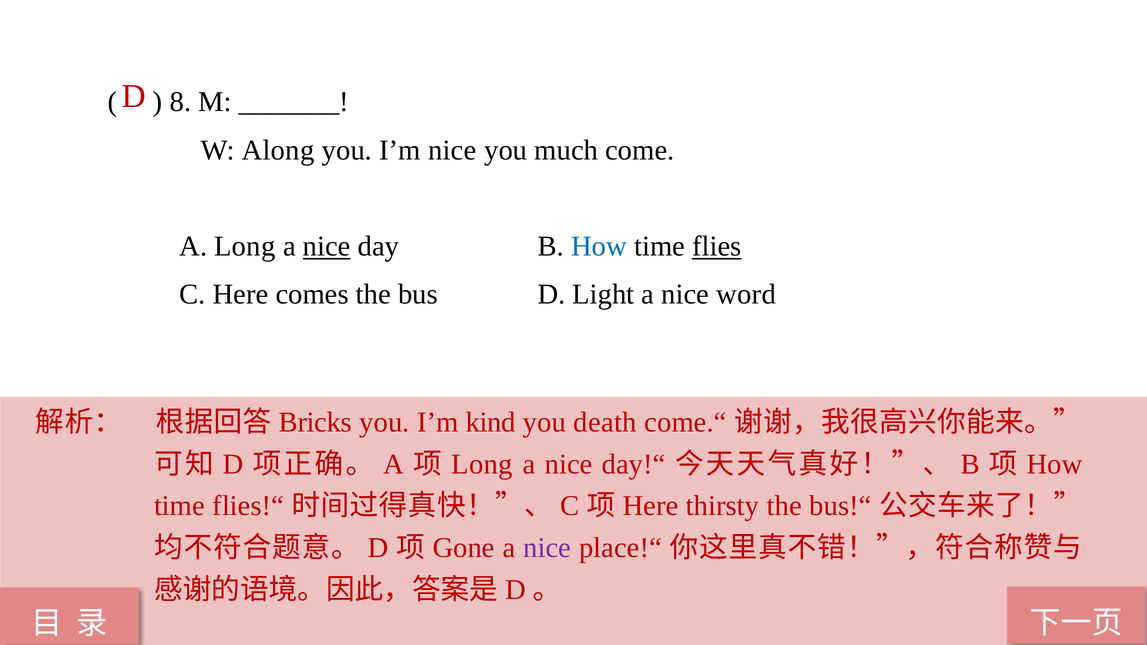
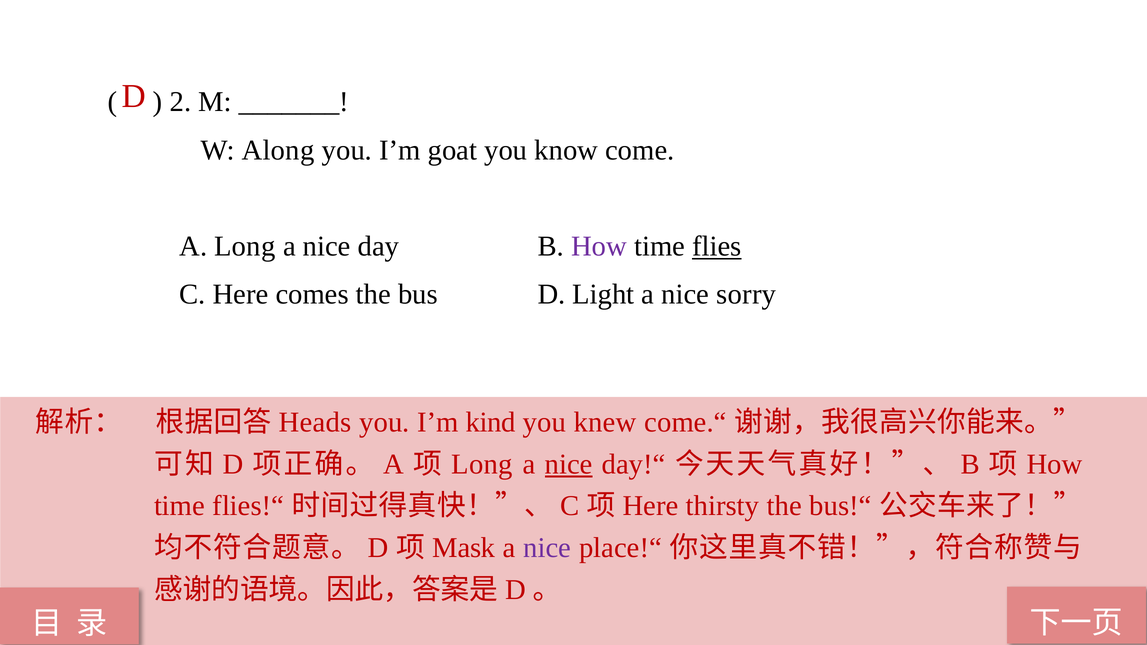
8: 8 -> 2 (180, 102)
I’m nice: nice -> goat (452, 150)
much: much -> know (566, 150)
nice underline: present -> none (327, 246)
How colour: blue -> purple (599, 246)
word: word -> sorry (746, 295)
Bricks: Bricks -> Heads (315, 422)
death: death -> knew (605, 422)
nice underline: none -> present (569, 464)
Gone: Gone -> Mask (464, 548)
